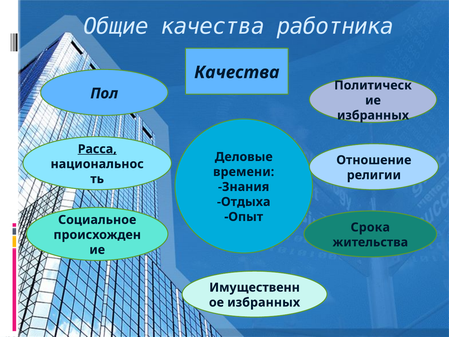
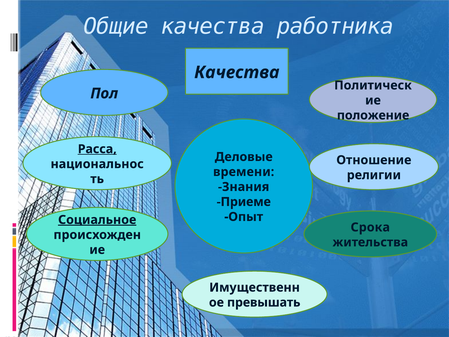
избранных: избранных -> положение (373, 115)
Отдыха: Отдыха -> Приеме (244, 202)
Социальное underline: none -> present (97, 220)
избранных: избранных -> превышать (264, 302)
